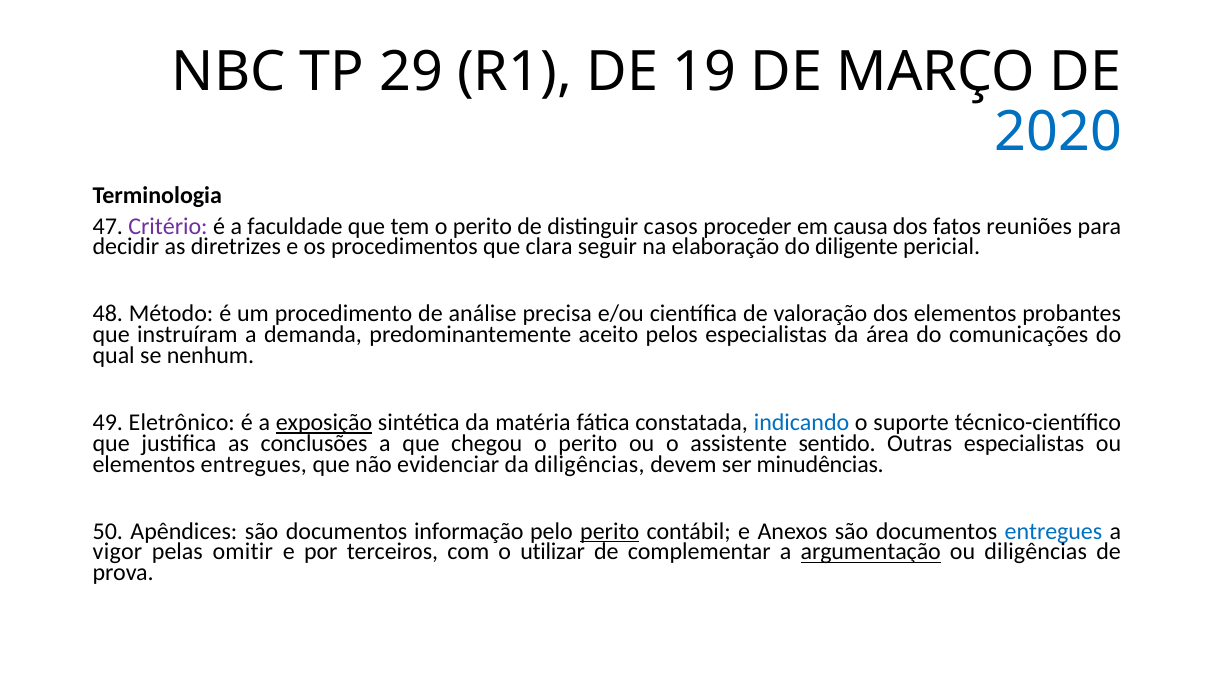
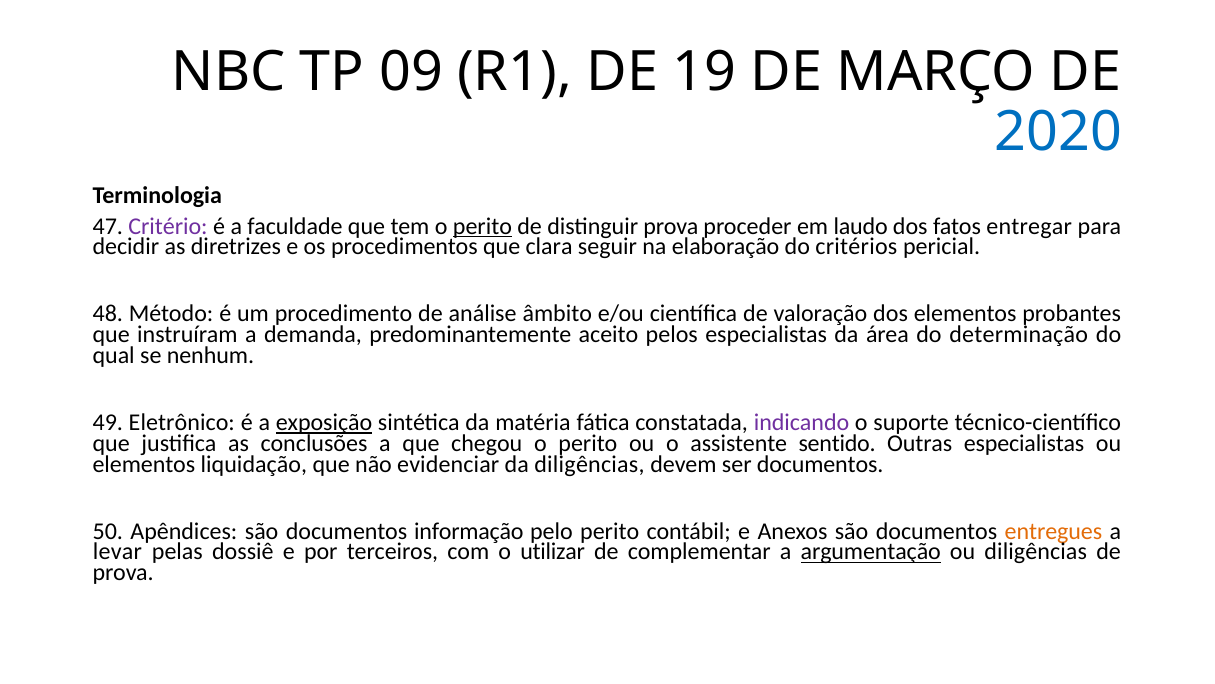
29: 29 -> 09 (411, 72)
perito underline: none -> present (482, 226)
distinguir casos: casos -> prova (671, 226)
causa: causa -> laudo (861, 226)
reuniões: reuniões -> entregar (1029, 226)
diligente: diligente -> critérios (856, 247)
precisa: precisa -> âmbito (557, 314)
comunicações: comunicações -> determinação (1019, 335)
indicando colour: blue -> purple (802, 422)
elementos entregues: entregues -> liquidação (254, 464)
ser minudências: minudências -> documentos (820, 464)
perito underline: present -> none (610, 531)
entregues colour: blue -> orange (1053, 531)
vigor: vigor -> levar (118, 552)
omitir: omitir -> dossiê (243, 552)
